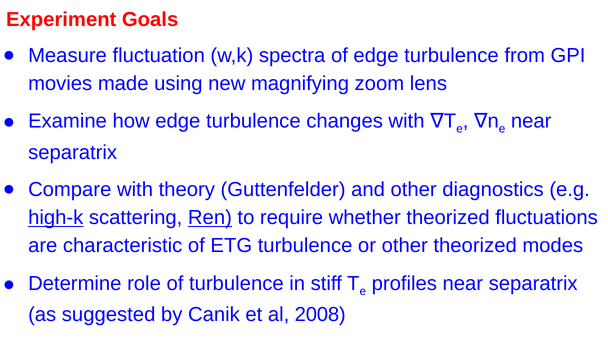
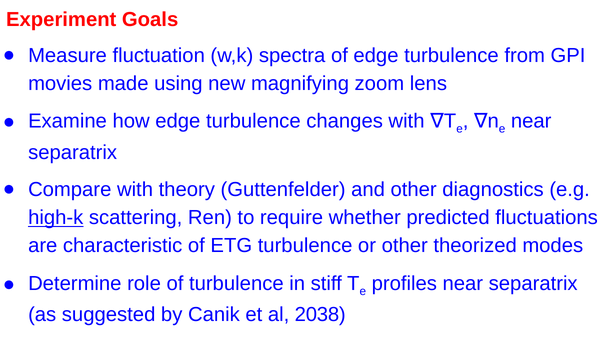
Ren underline: present -> none (210, 218)
whether theorized: theorized -> predicted (448, 218)
2008: 2008 -> 2038 (320, 315)
